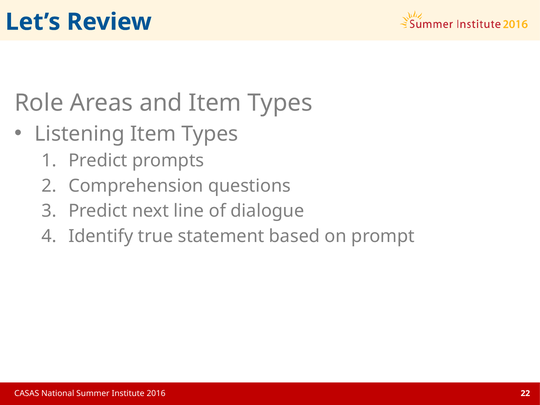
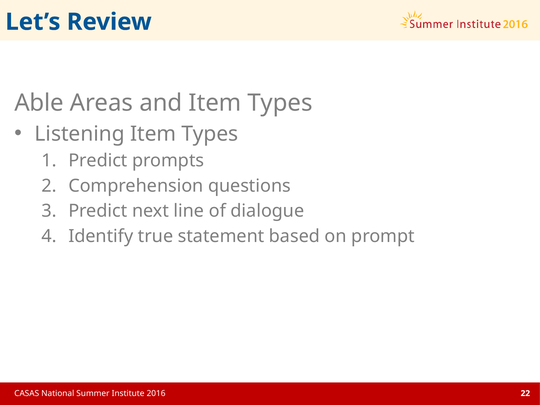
Role: Role -> Able (39, 103)
